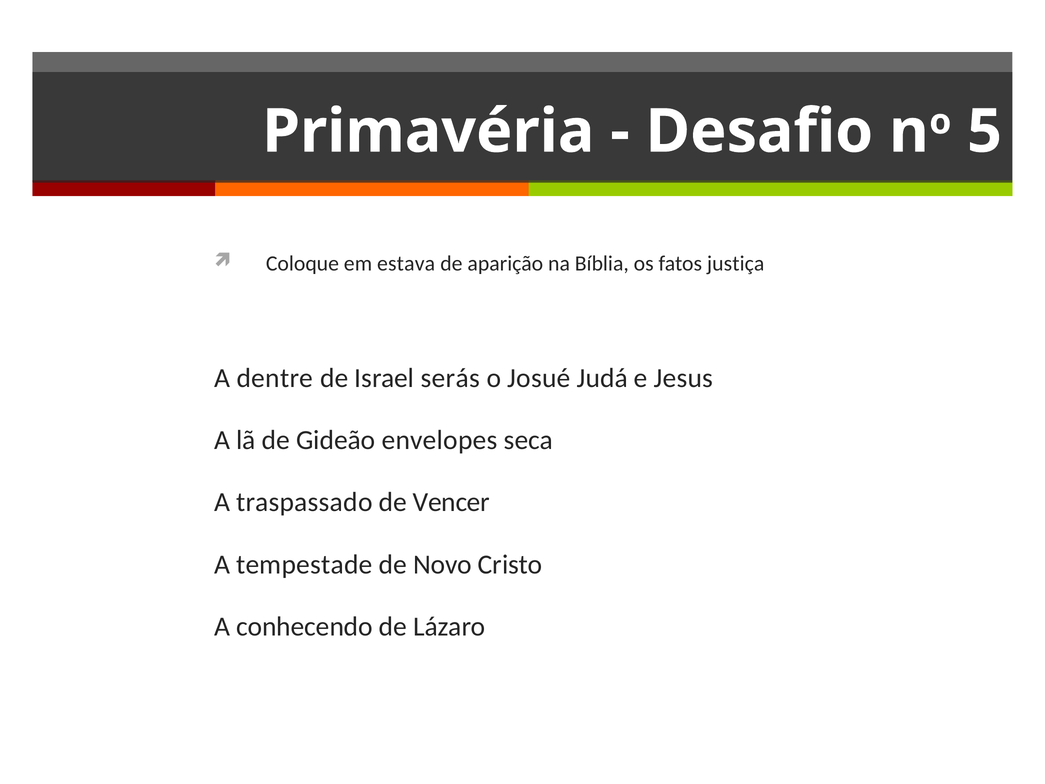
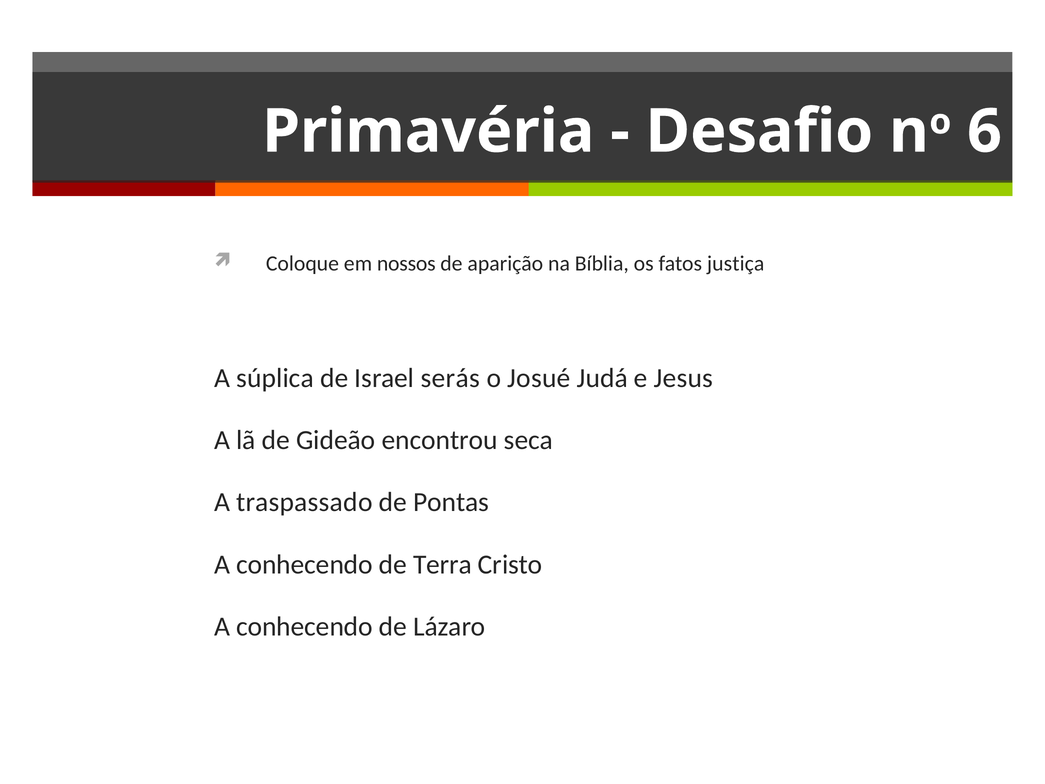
5: 5 -> 6 (984, 132)
estava: estava -> nossos (406, 264)
dentre: dentre -> súplica (275, 378)
envelopes: envelopes -> encontrou (440, 440)
Vencer: Vencer -> Pontas (451, 502)
tempestade: tempestade -> conhecendo (304, 564)
Novo: Novo -> Terra (443, 564)
